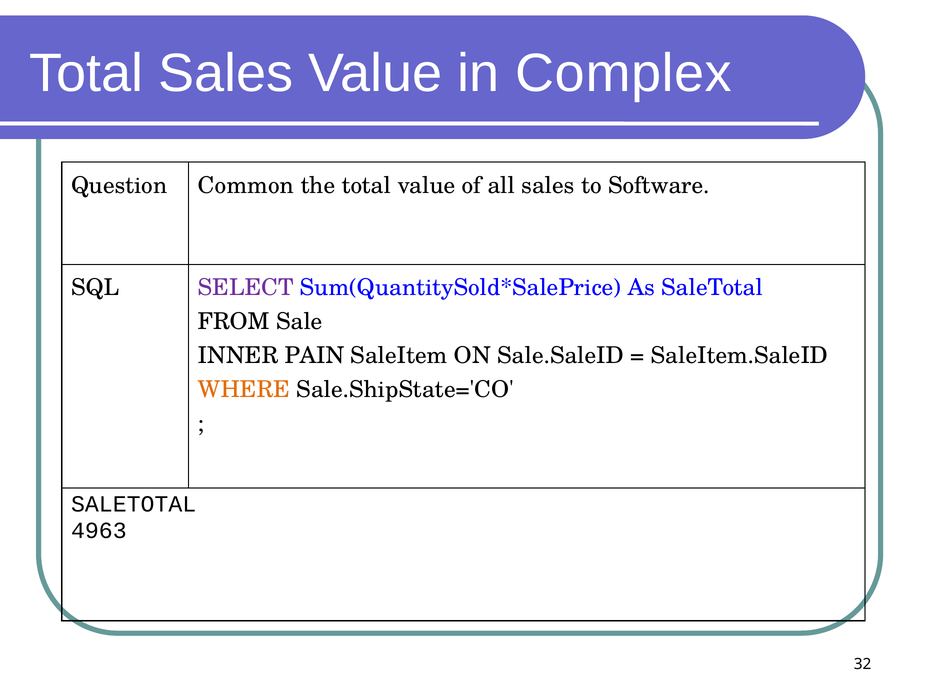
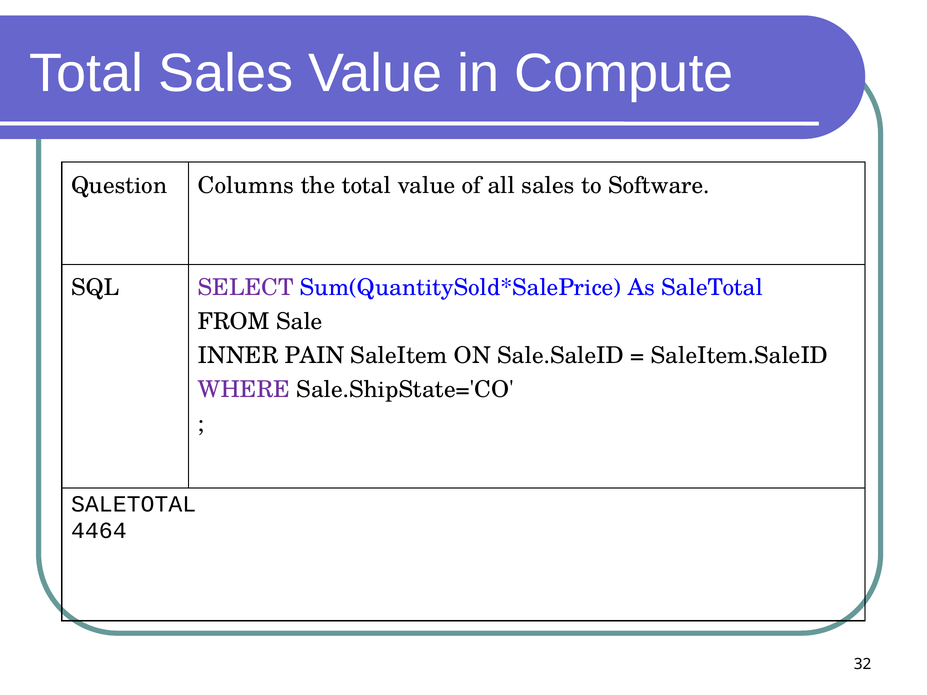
Complex: Complex -> Compute (624, 73)
Common: Common -> Columns (246, 185)
WHERE colour: orange -> purple (244, 390)
4963: 4963 -> 4464 (99, 531)
